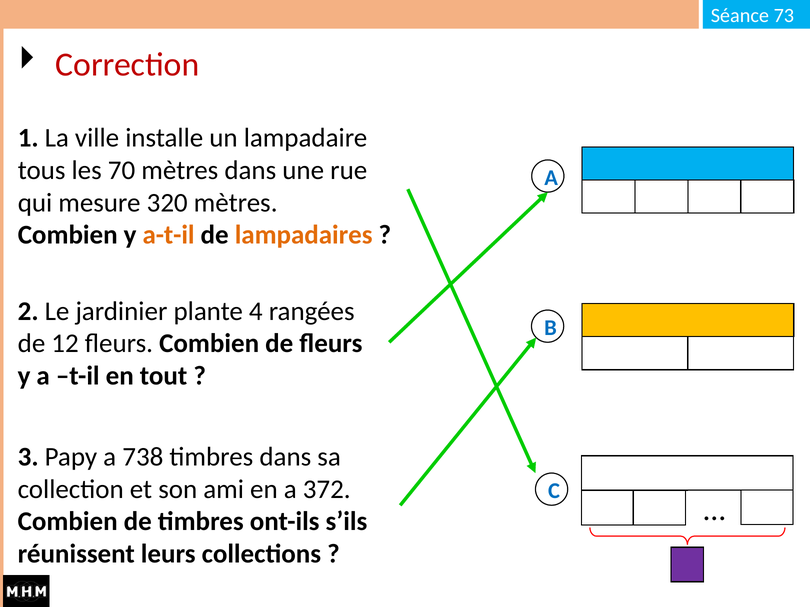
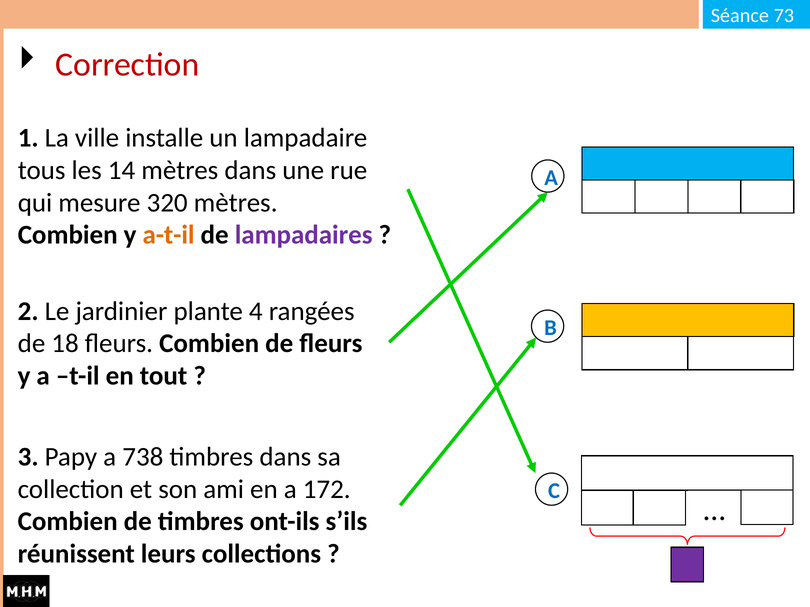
70: 70 -> 14 (122, 170)
lampadaires colour: orange -> purple (304, 235)
12: 12 -> 18 (65, 344)
372: 372 -> 172 (327, 490)
